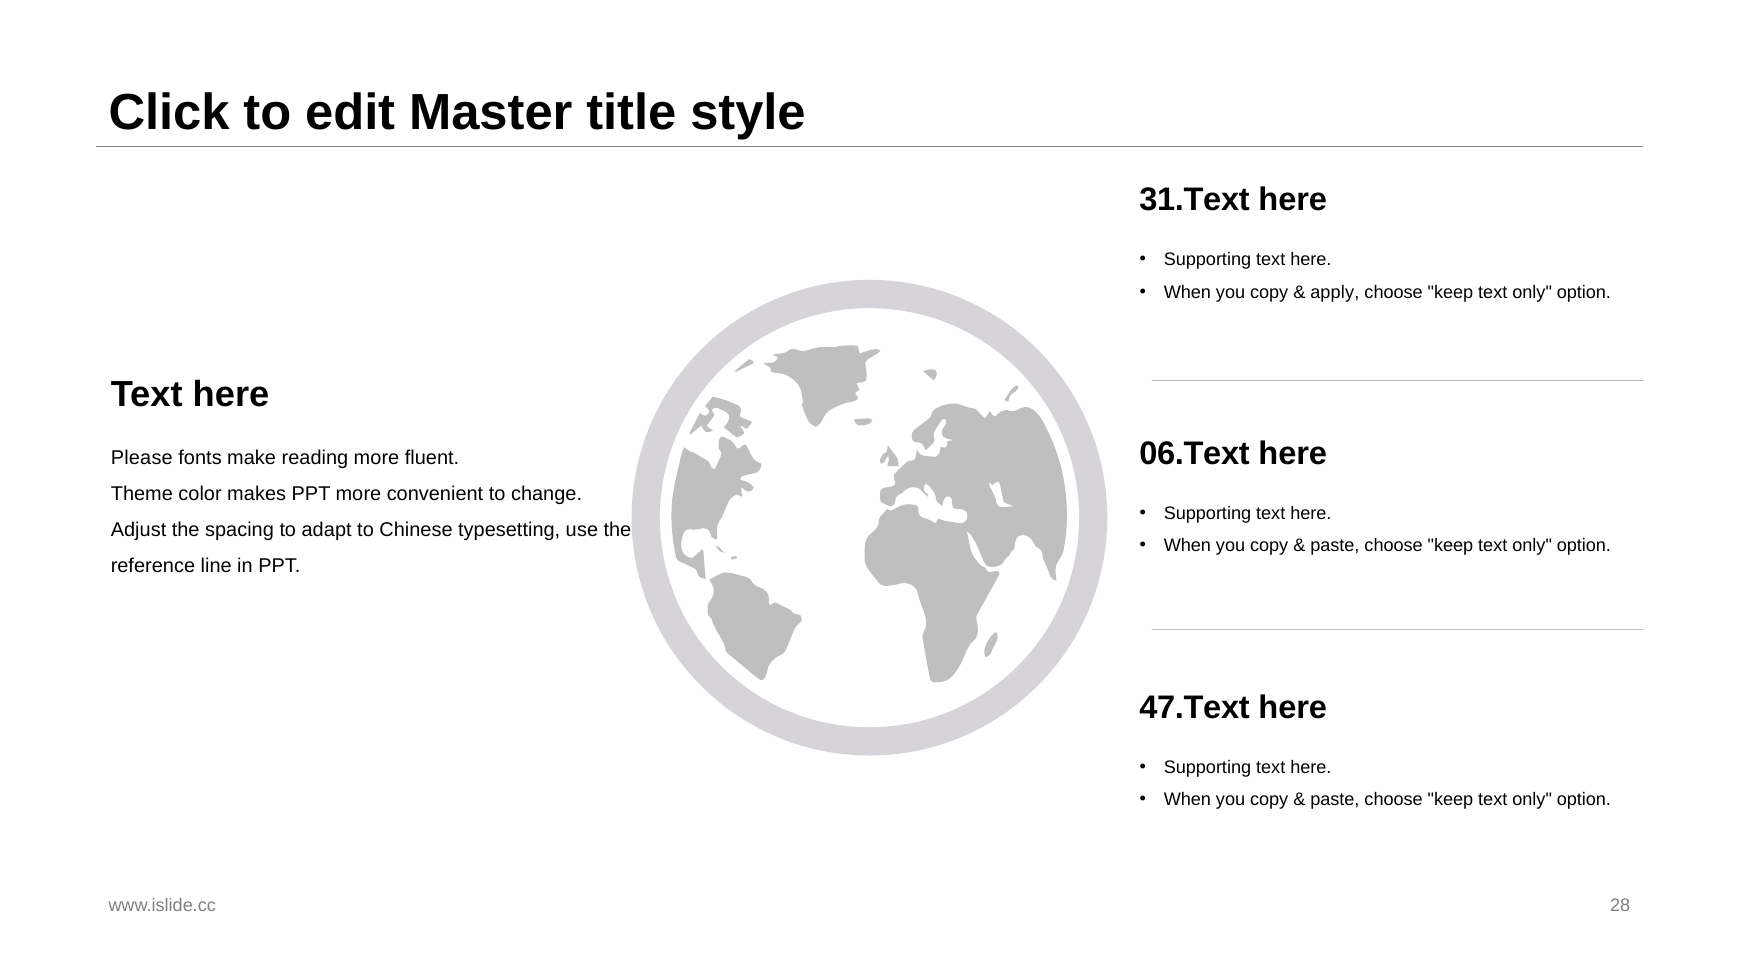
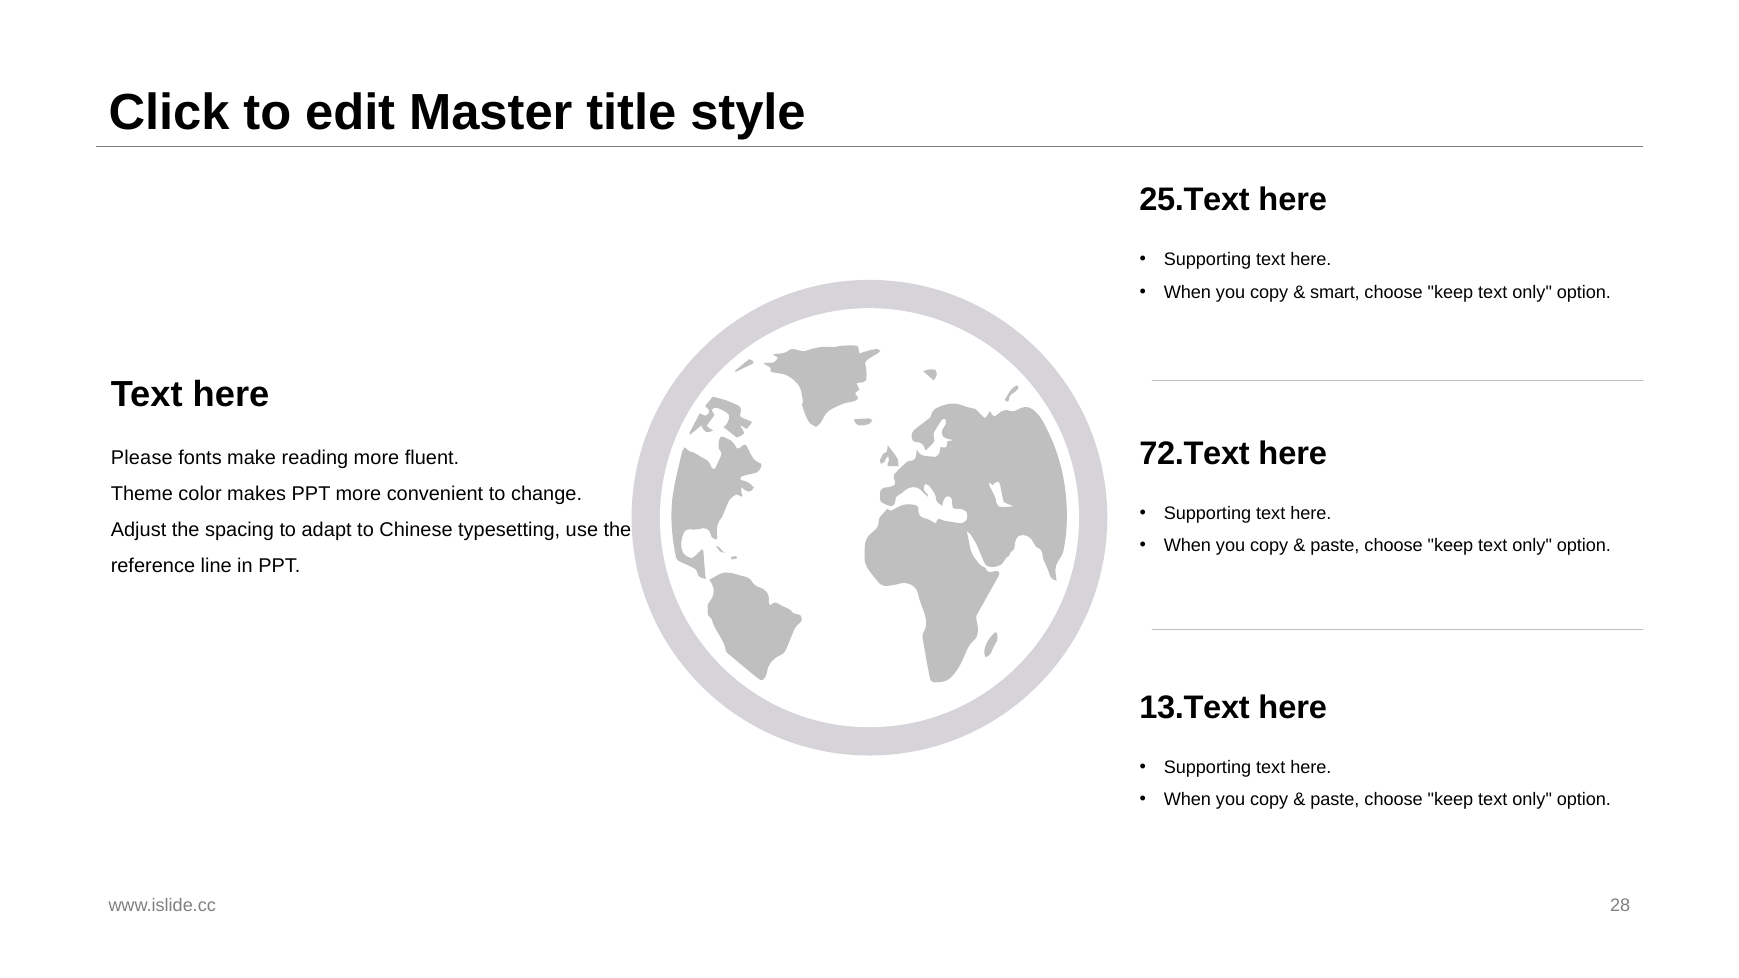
31.Text: 31.Text -> 25.Text (1195, 200)
apply: apply -> smart (1335, 292)
06.Text: 06.Text -> 72.Text (1195, 454)
47.Text: 47.Text -> 13.Text (1195, 708)
